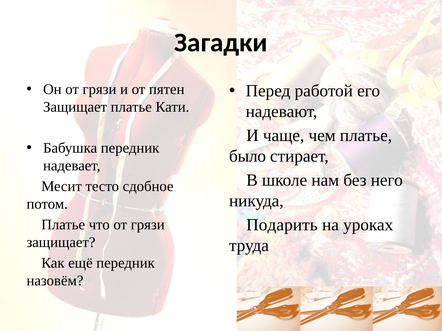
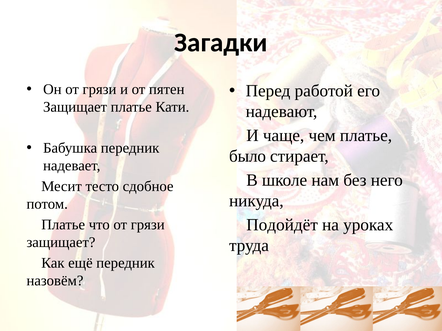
Подарить: Подарить -> Подойдёт (282, 225)
